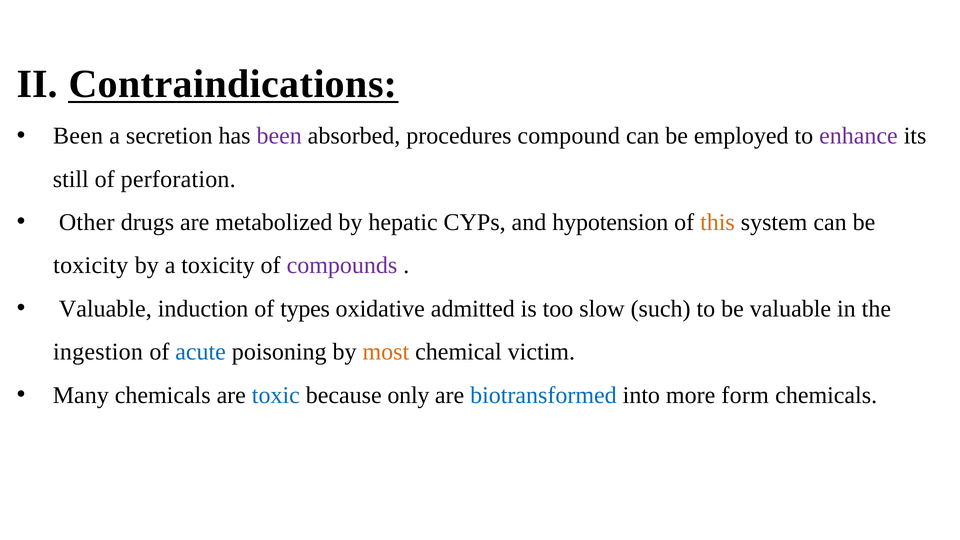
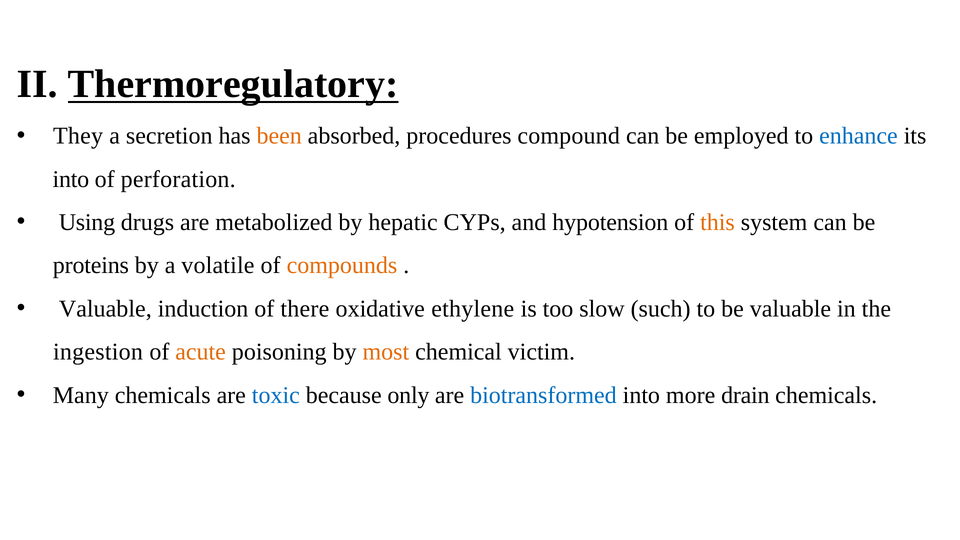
Contraindications: Contraindications -> Thermoregulatory (233, 84)
Been: Been -> They (78, 136)
been colour: purple -> orange (279, 136)
enhance colour: purple -> blue (858, 136)
still: still -> into (71, 179)
Other: Other -> Using (87, 222)
toxicity: toxicity -> proteins (91, 266)
a toxicity: toxicity -> volatile (218, 266)
compounds colour: purple -> orange (342, 266)
types: types -> there (305, 309)
admitted: admitted -> ethylene (473, 309)
acute colour: blue -> orange (201, 352)
form: form -> drain (745, 395)
